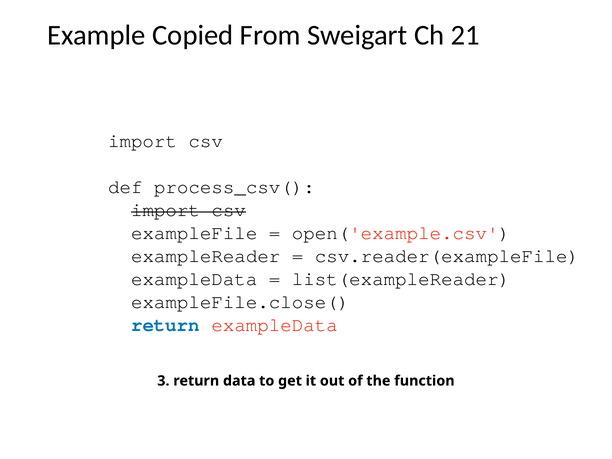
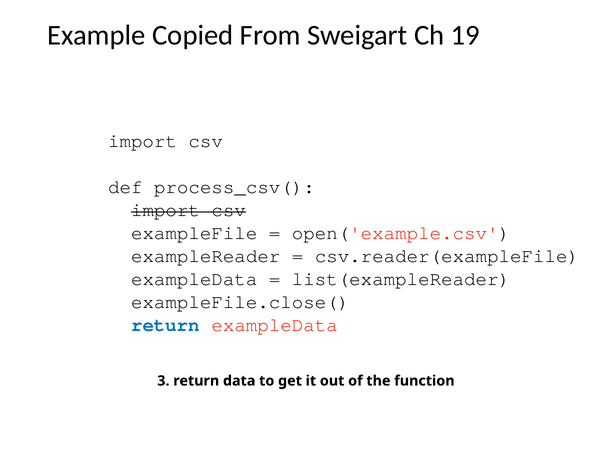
21: 21 -> 19 (465, 35)
